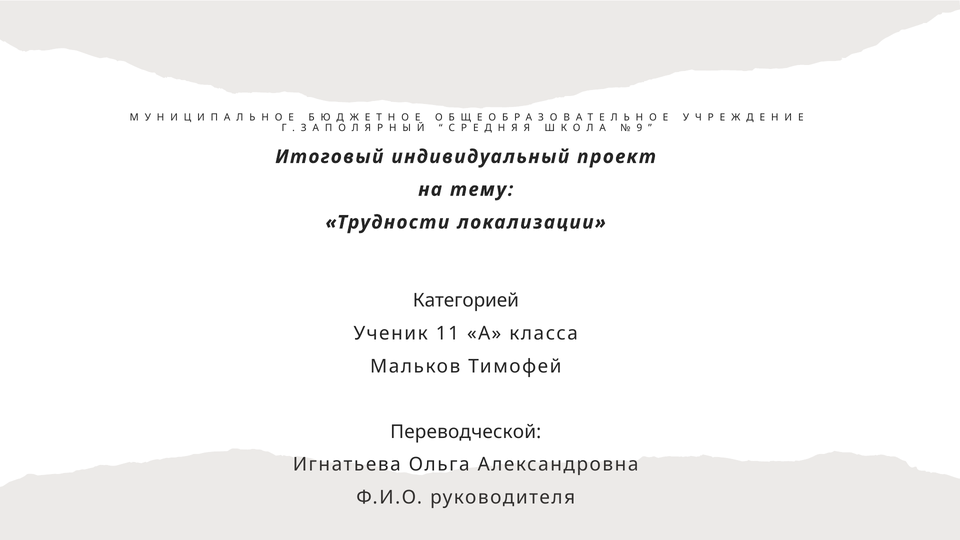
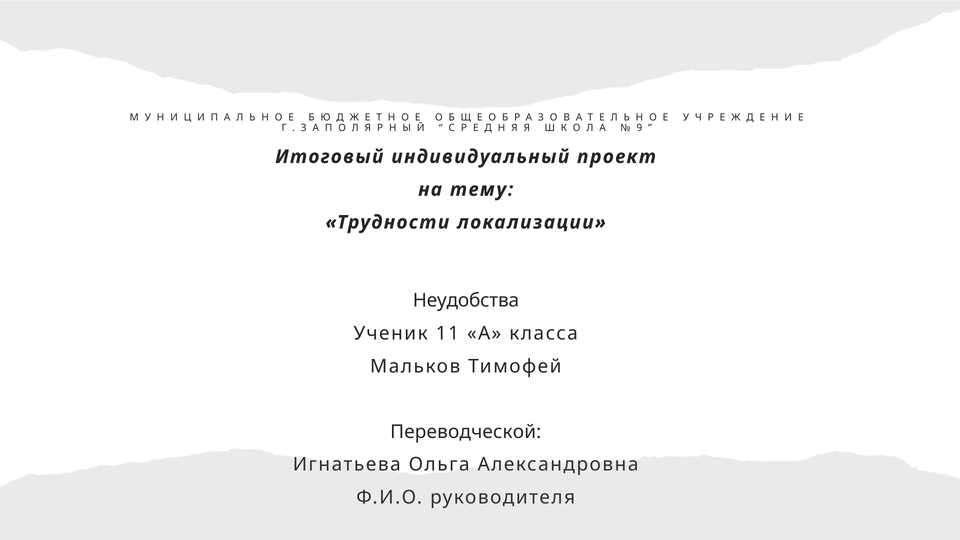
Категорией: Категорией -> Неудобства (466, 301)
